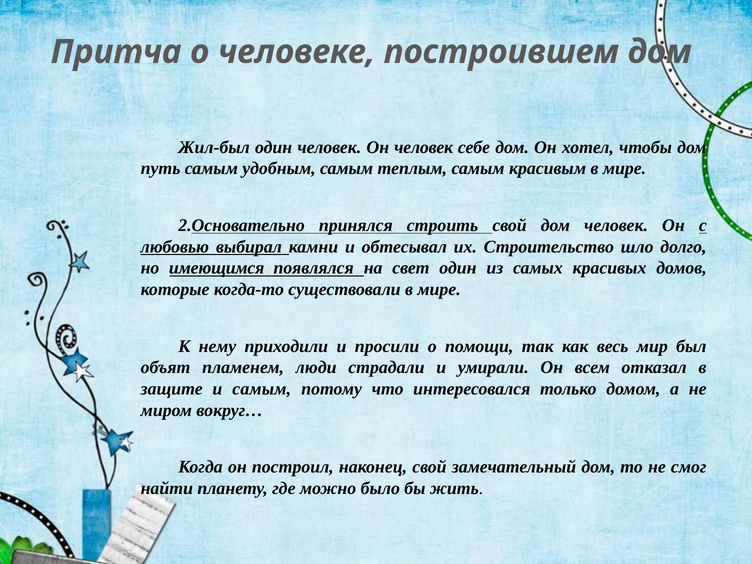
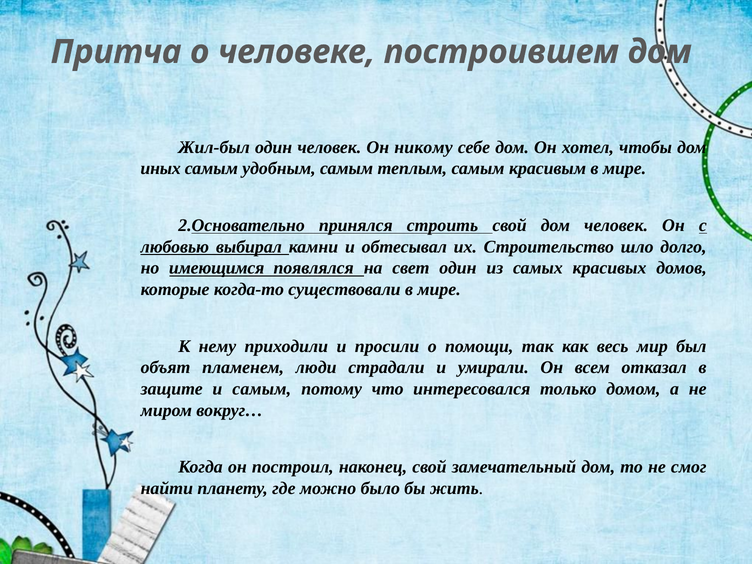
Он человек: человек -> никому (423, 147)
путь: путь -> иных (161, 169)
